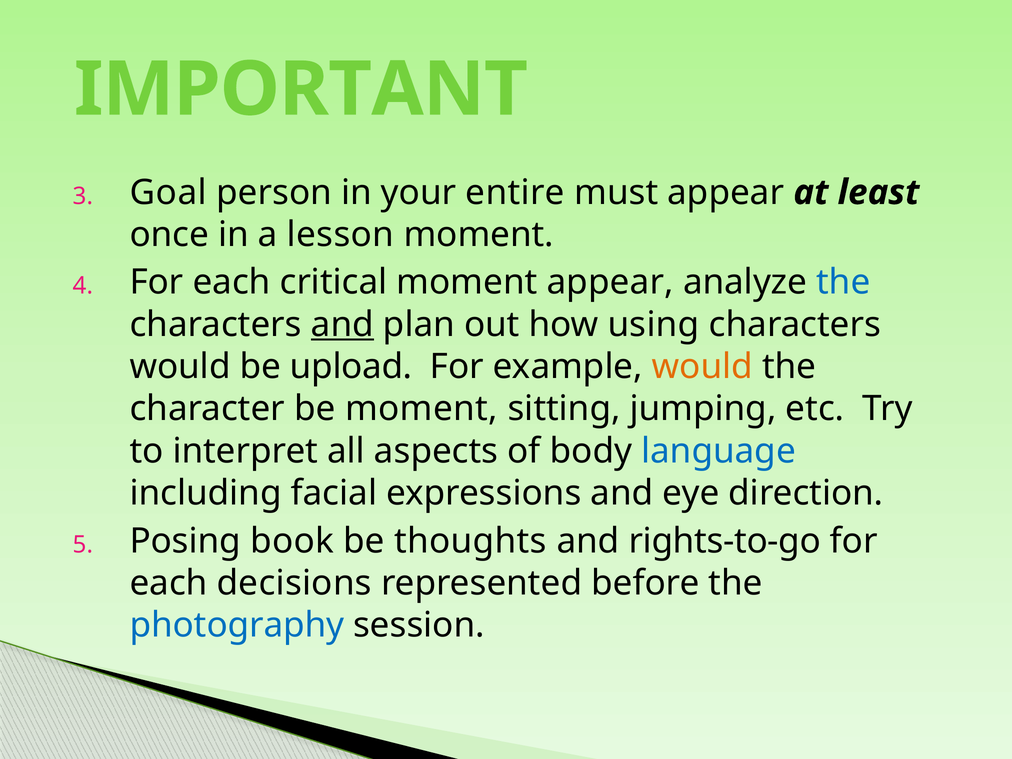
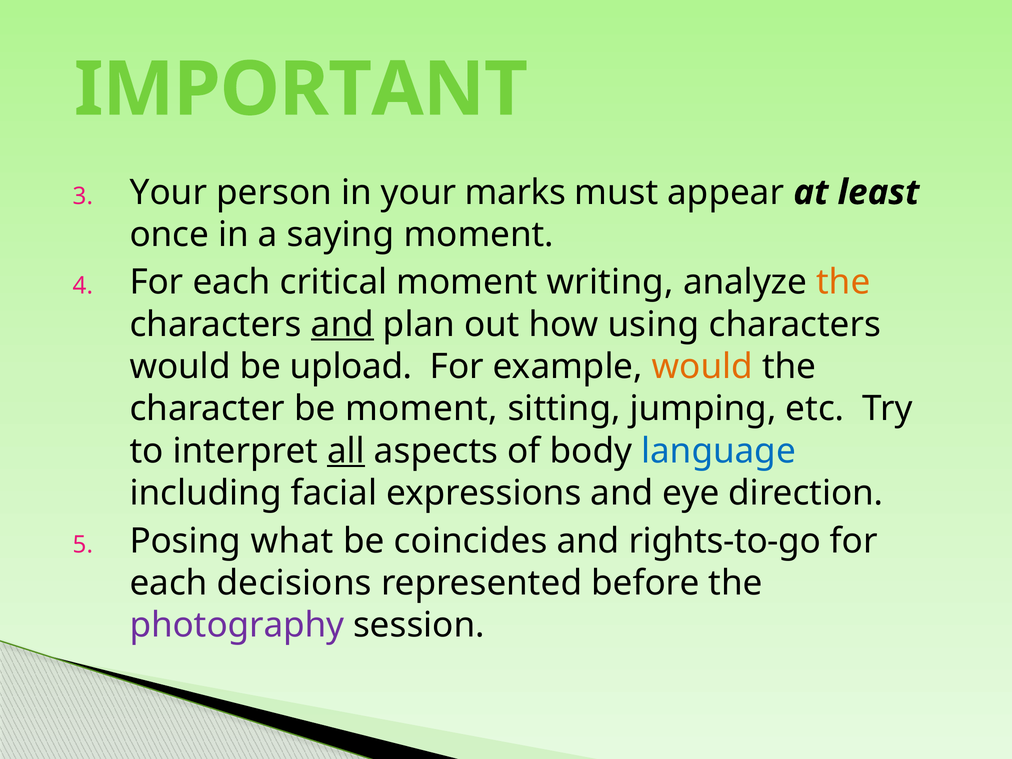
Goal: Goal -> Your (168, 192)
entire: entire -> marks (515, 192)
lesson: lesson -> saying (341, 235)
moment appear: appear -> writing (610, 282)
the colour: blue -> orange (843, 282)
all underline: none -> present (346, 451)
book: book -> what (292, 541)
thoughts: thoughts -> coincides (471, 541)
photography colour: blue -> purple (237, 625)
